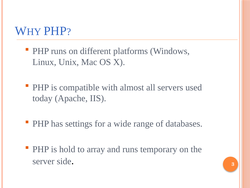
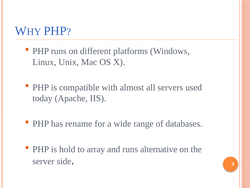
settings: settings -> rename (79, 123)
temporary: temporary -> alternative (159, 149)
